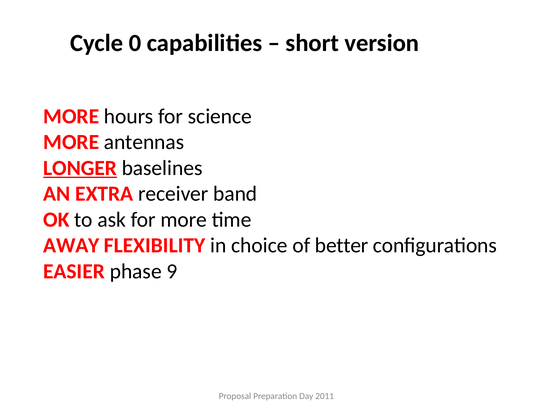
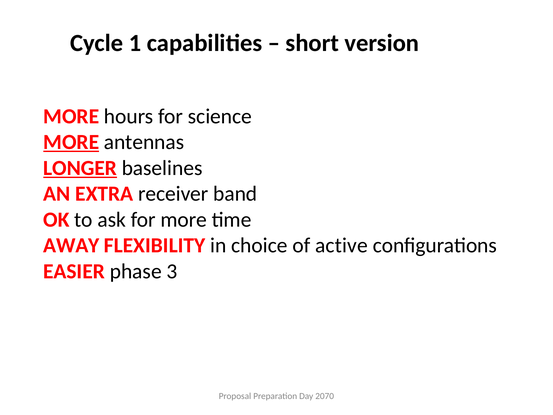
0: 0 -> 1 (135, 43)
MORE underline: none -> present (71, 142)
better: better -> active (341, 245)
9: 9 -> 3 (172, 271)
2011: 2011 -> 2070 (325, 396)
